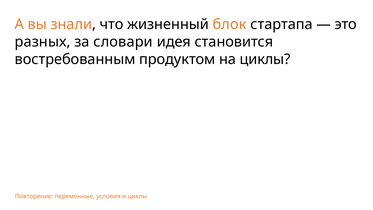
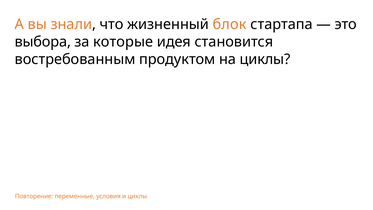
разных: разных -> выбора (43, 42)
словари: словари -> которые (123, 42)
